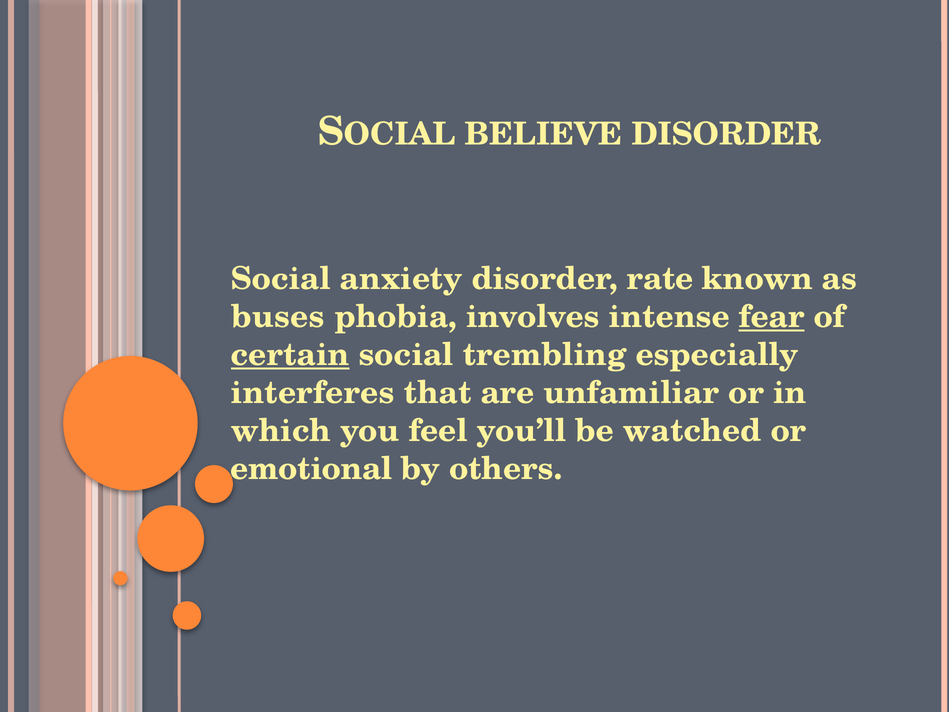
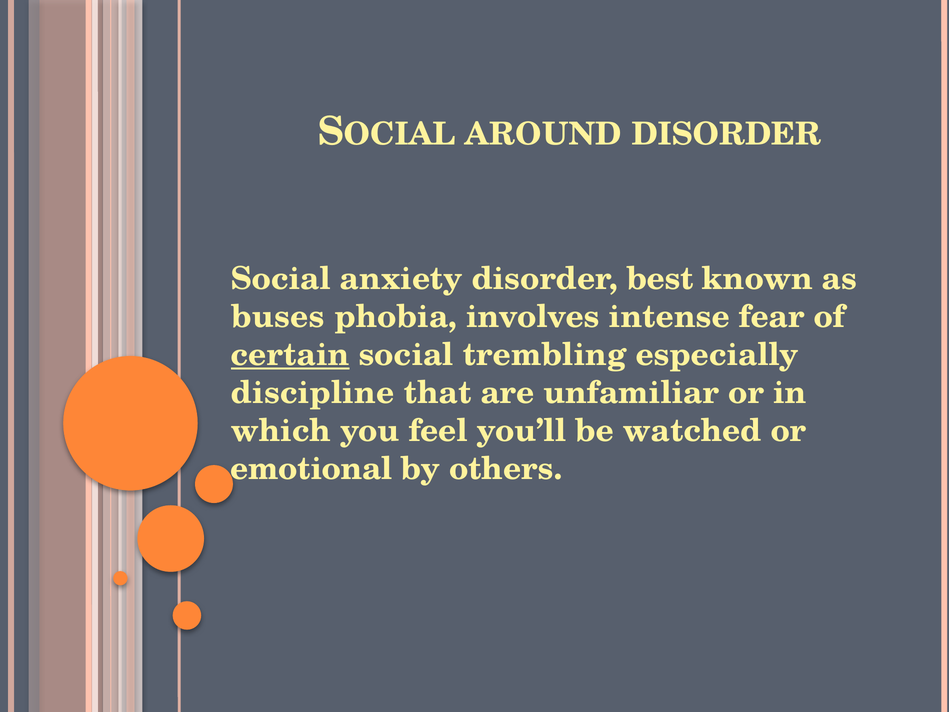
BELIEVE: BELIEVE -> AROUND (543, 134)
rate: rate -> best (660, 279)
fear underline: present -> none (772, 317)
interferes: interferes -> discipline (313, 393)
